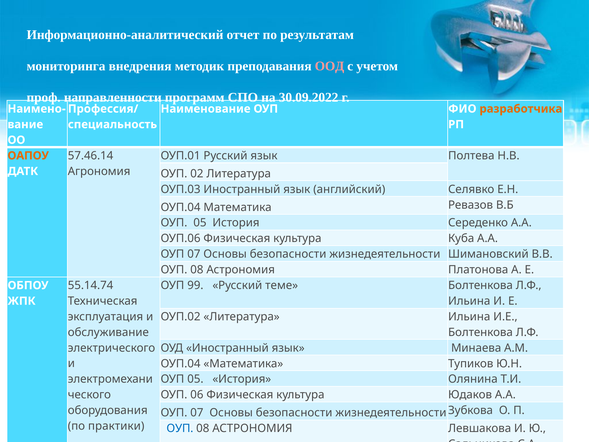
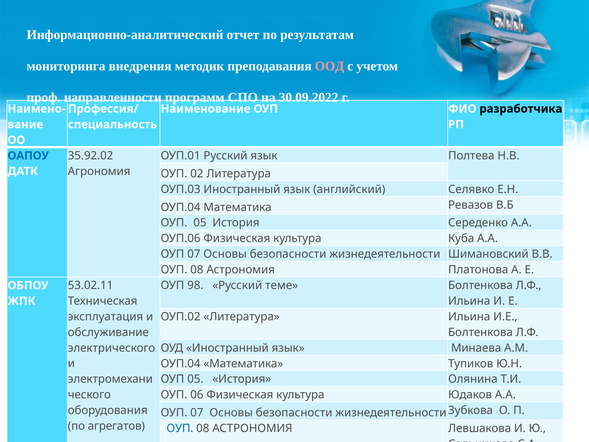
разработчика colour: orange -> black (521, 109)
57.46.14: 57.46.14 -> 35.92.02 (91, 156)
ОАПОУ colour: orange -> blue (28, 156)
55.14.74: 55.14.74 -> 53.02.11 (91, 285)
99: 99 -> 98 (195, 285)
практики: практики -> агрегатов (116, 426)
